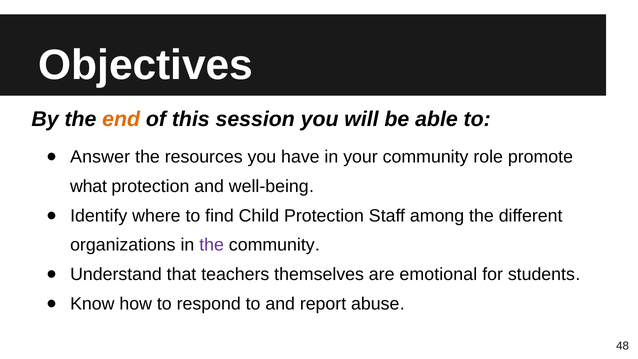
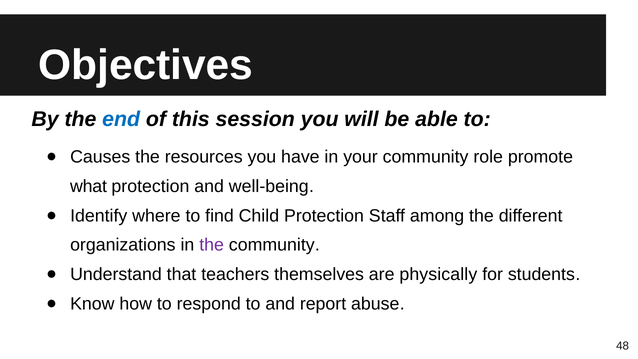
end colour: orange -> blue (121, 119)
Answer: Answer -> Causes (100, 157)
emotional: emotional -> physically (438, 274)
